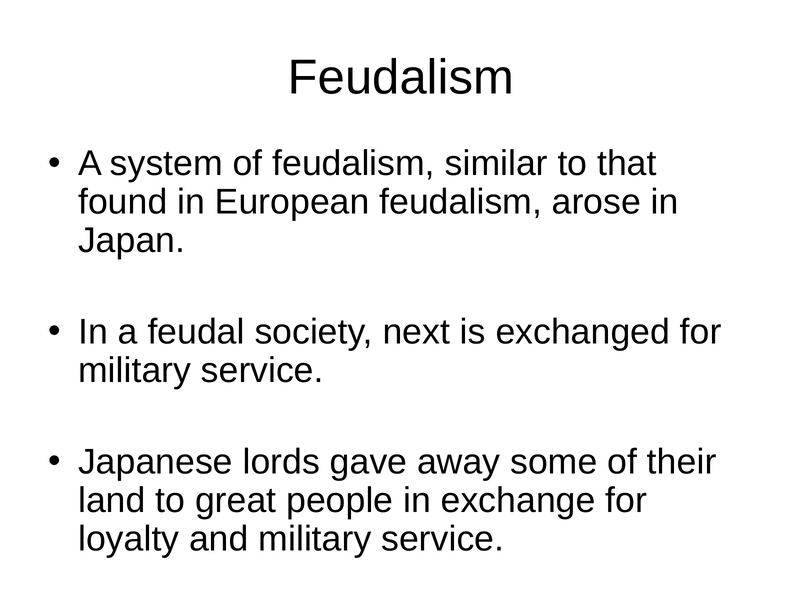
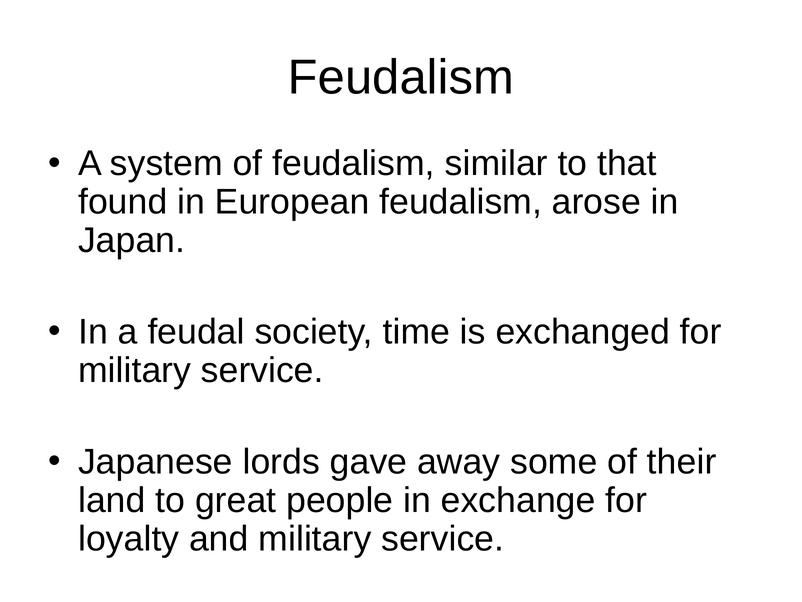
next: next -> time (416, 332)
